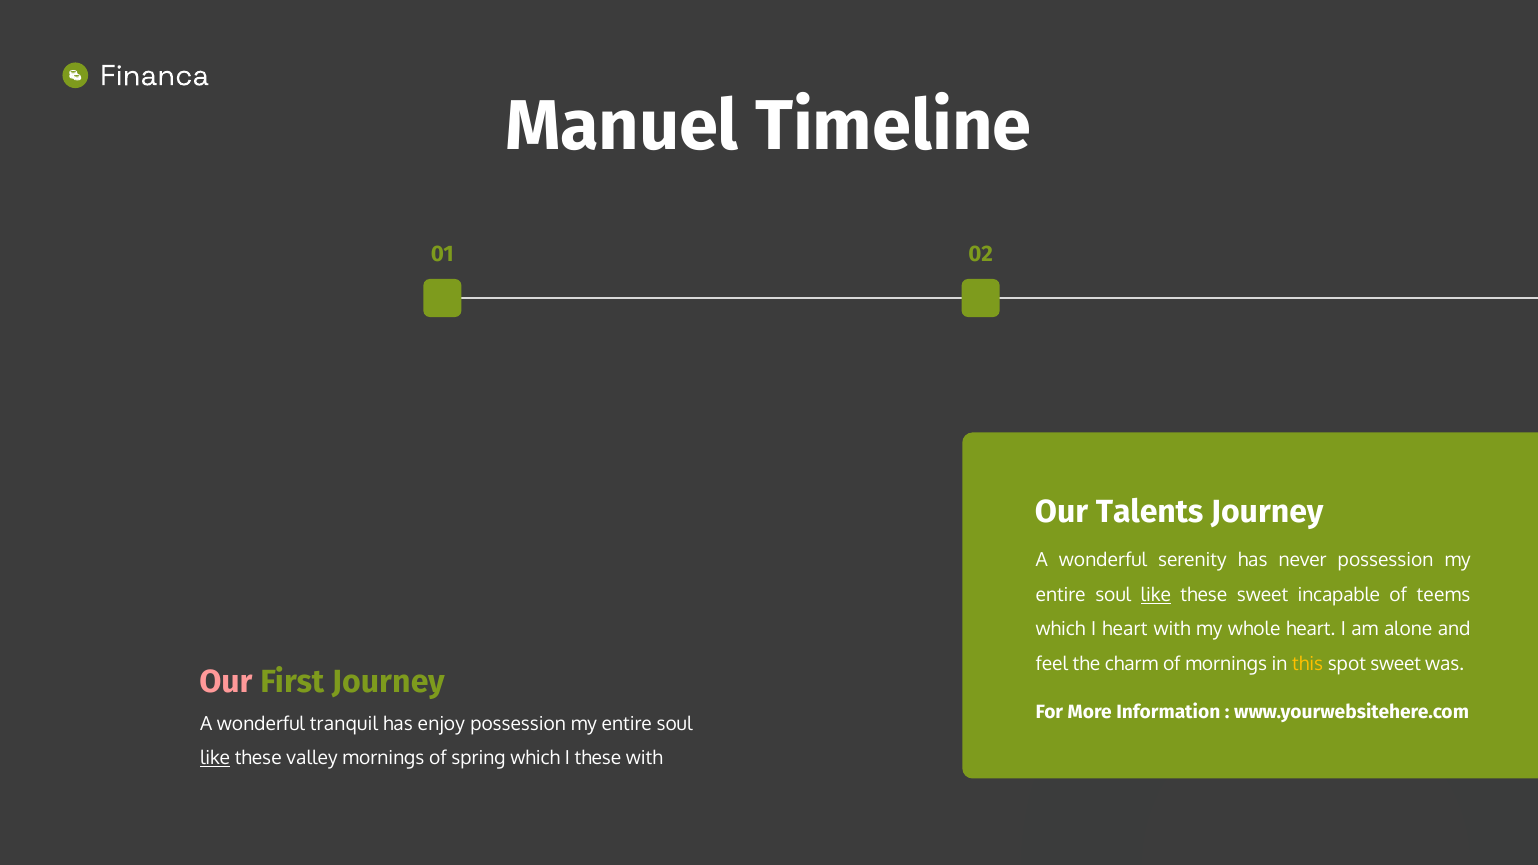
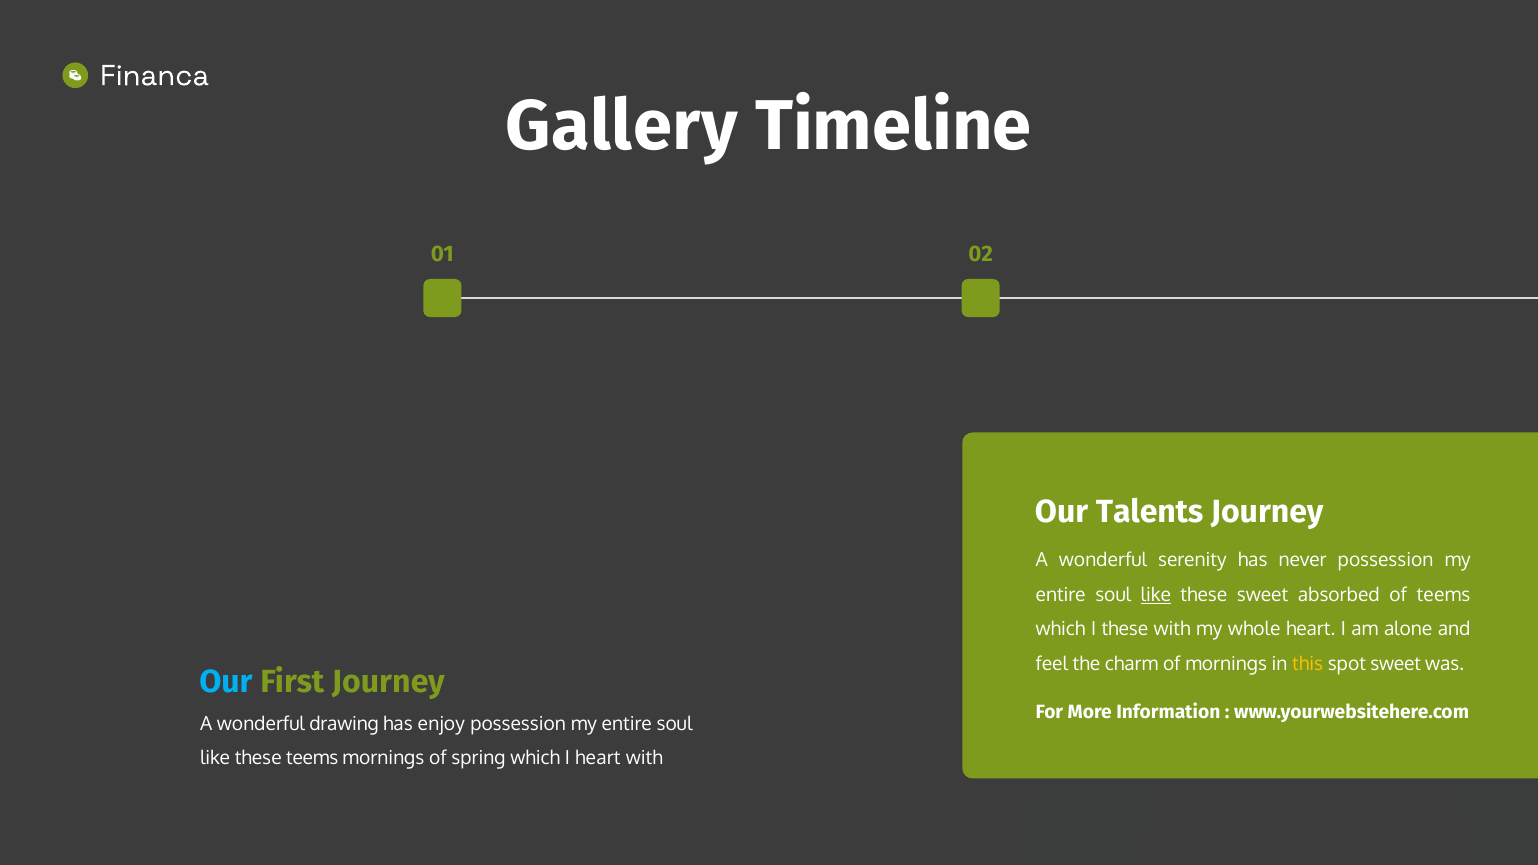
Manuel: Manuel -> Gallery (622, 127)
incapable: incapable -> absorbed (1339, 595)
I heart: heart -> these (1125, 630)
Our colour: pink -> light blue (226, 682)
tranquil: tranquil -> drawing (344, 724)
like underline: present -> none (215, 759)
these valley: valley -> teems (312, 759)
I these: these -> heart (598, 759)
